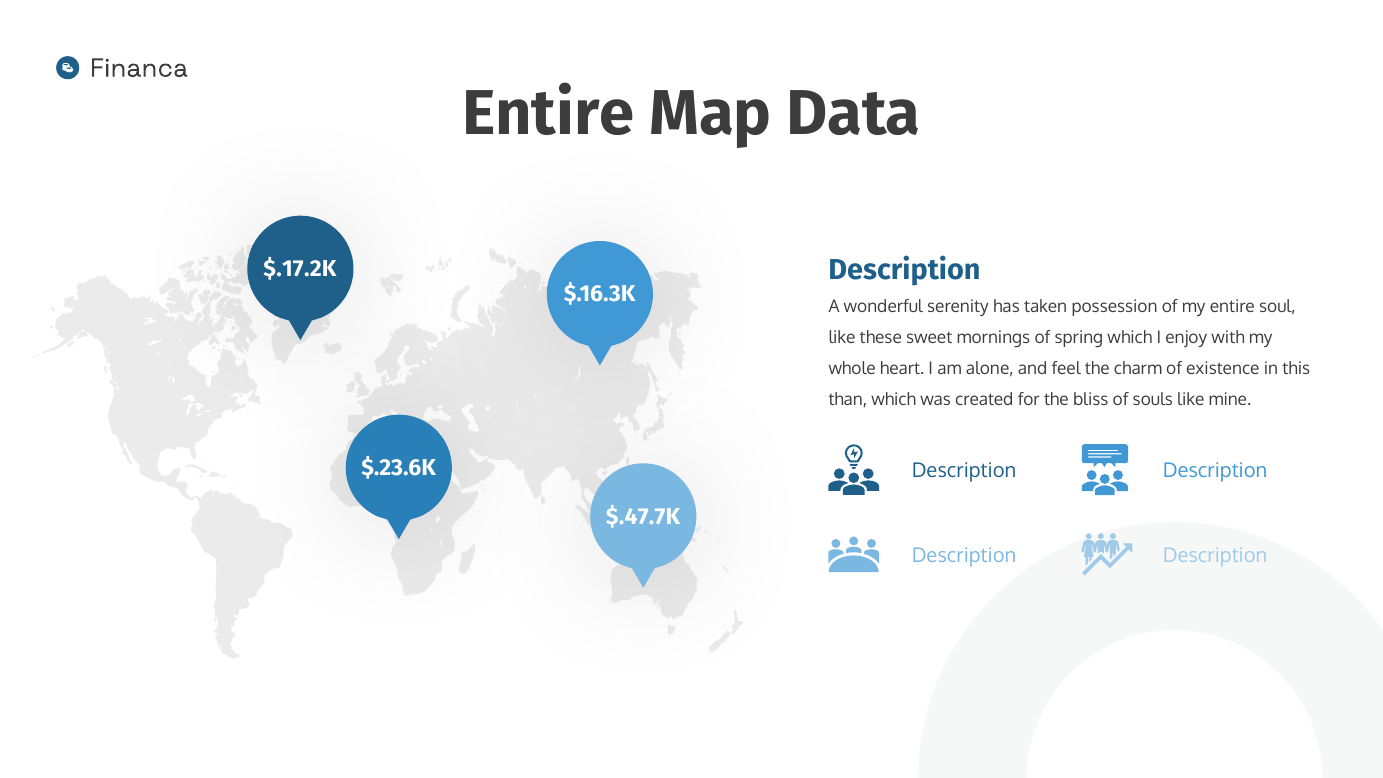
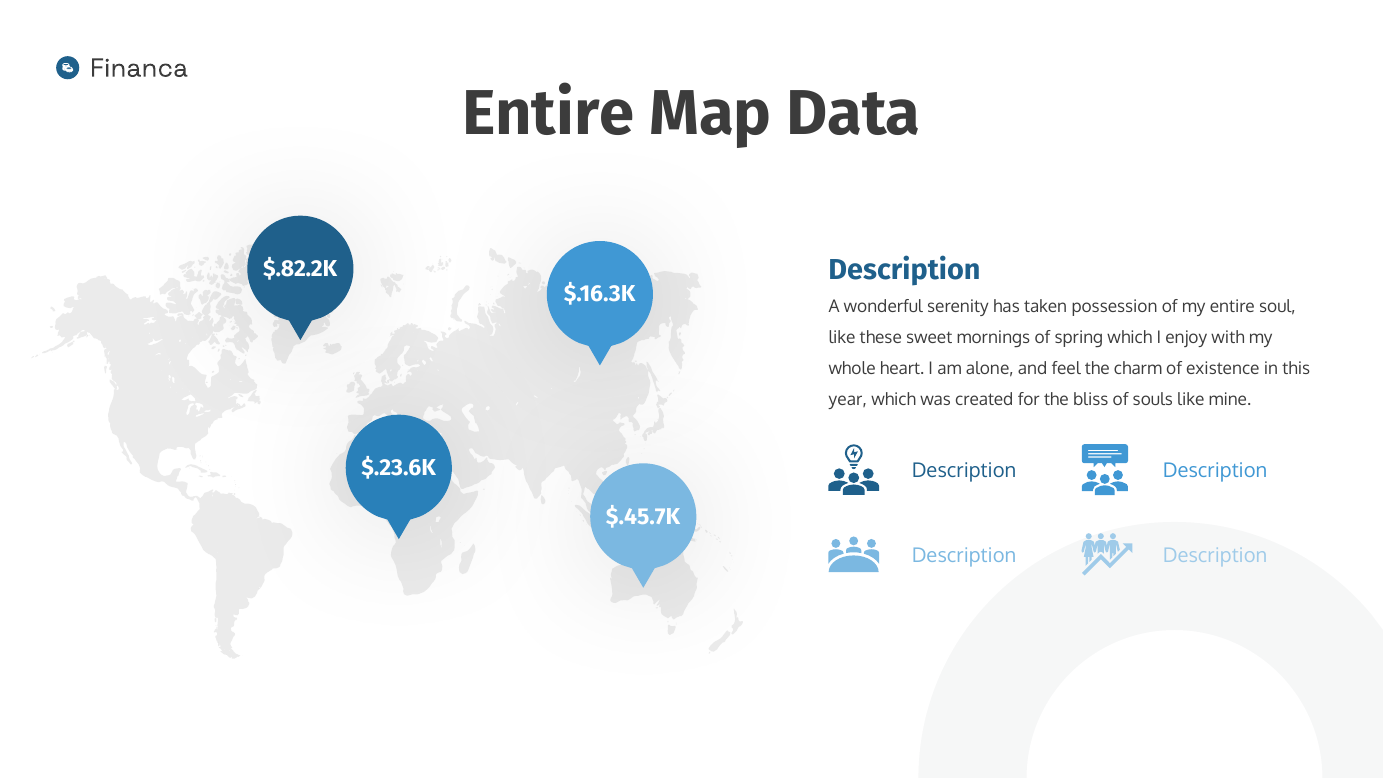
$.17.2K: $.17.2K -> $.82.2K (300, 269)
than: than -> year (848, 400)
$.47.7K: $.47.7K -> $.45.7K (643, 517)
